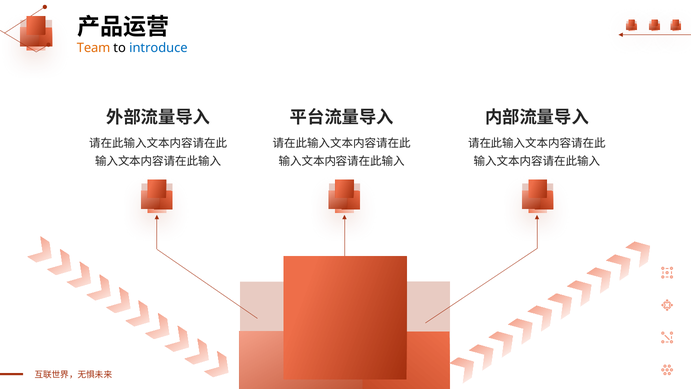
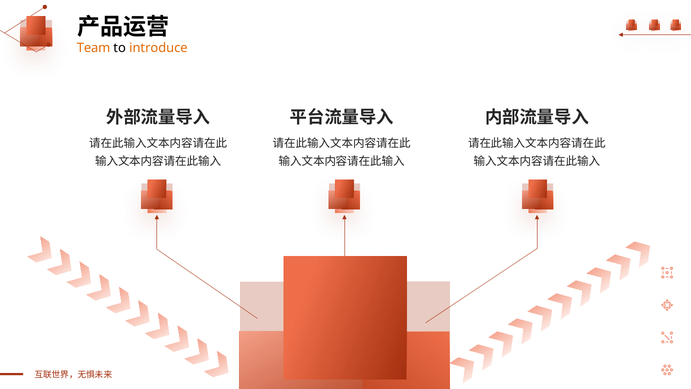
introduce colour: blue -> orange (158, 48)
